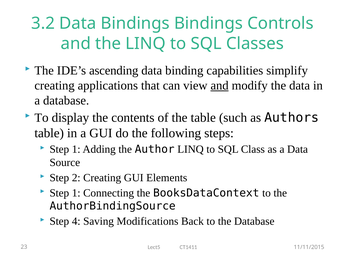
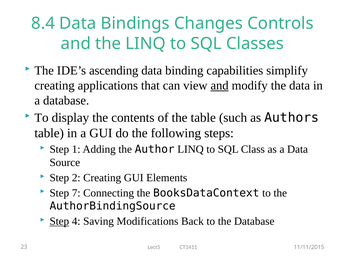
3.2: 3.2 -> 8.4 (43, 23)
Bindings Bindings: Bindings -> Changes (208, 23)
1: 1 -> 7 (76, 193)
Step underline: none -> present (59, 221)
